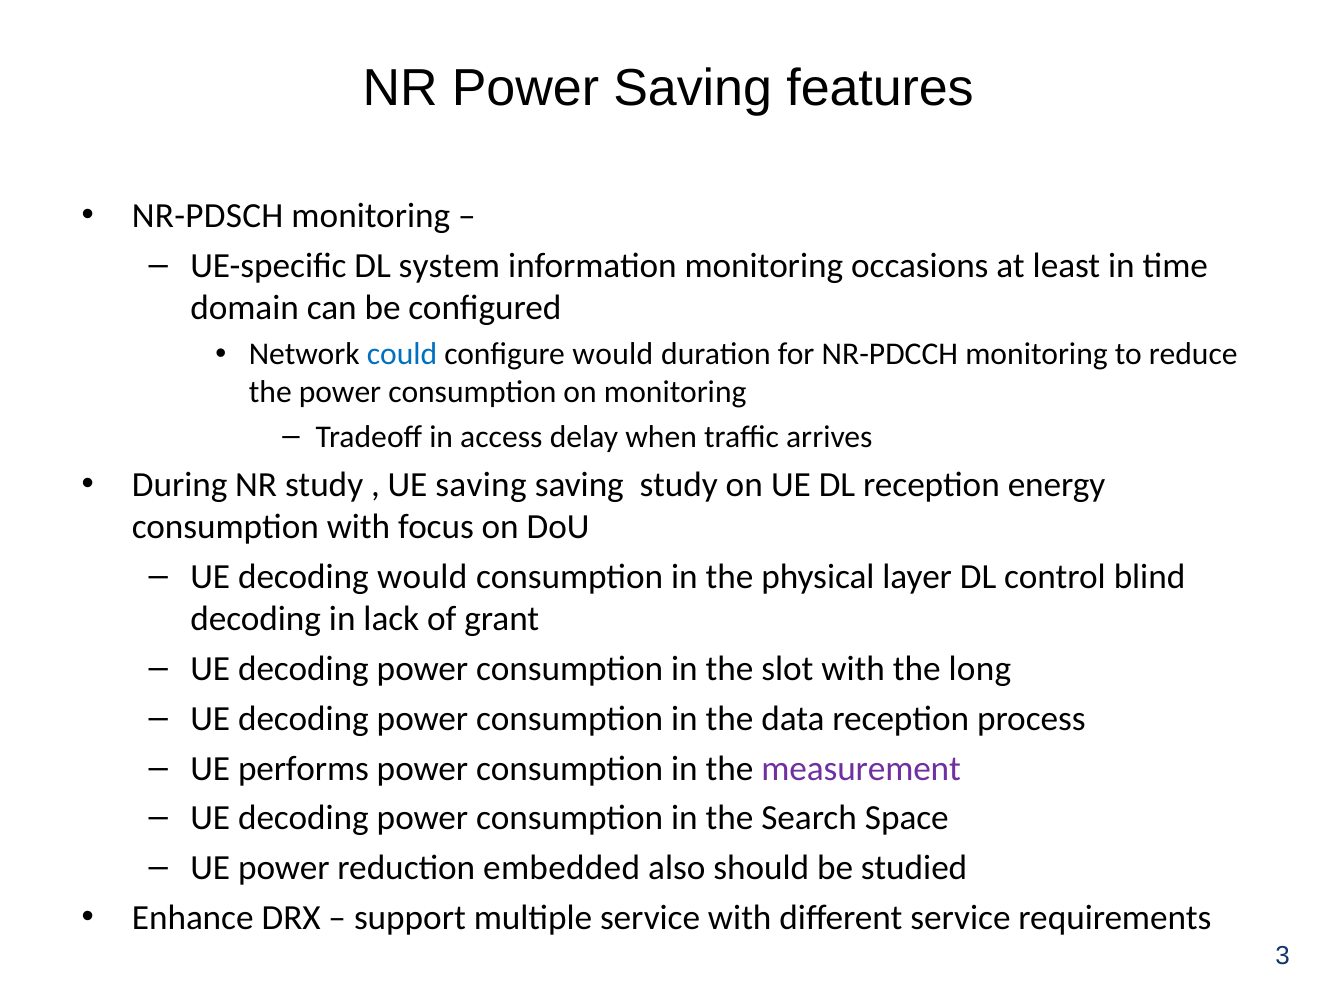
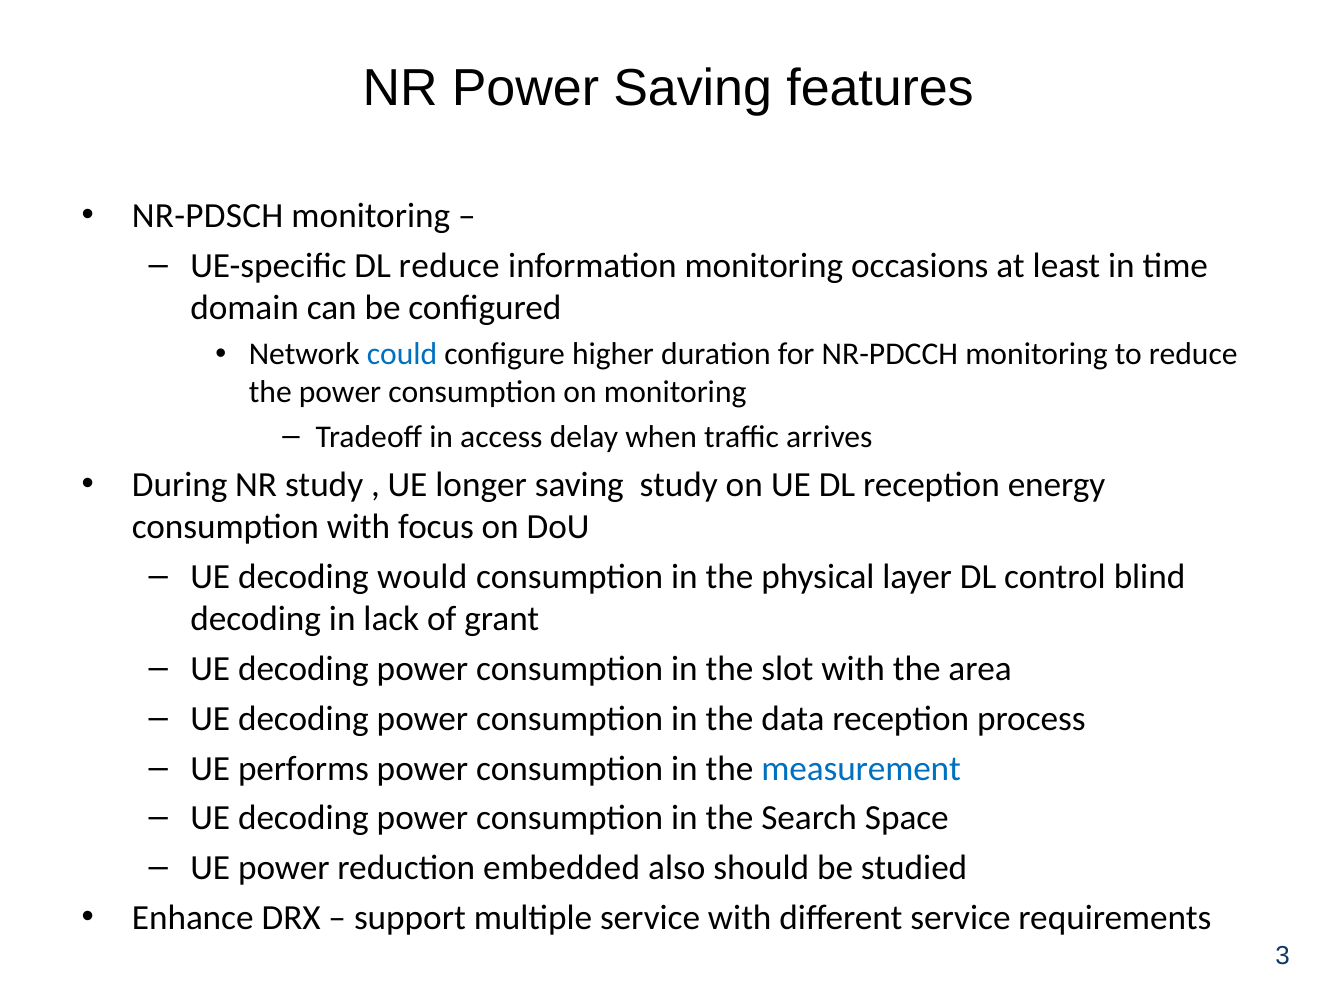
DL system: system -> reduce (449, 266)
configure would: would -> higher (613, 354)
UE saving: saving -> longer (481, 485)
long: long -> area (980, 669)
measurement colour: purple -> blue (861, 768)
